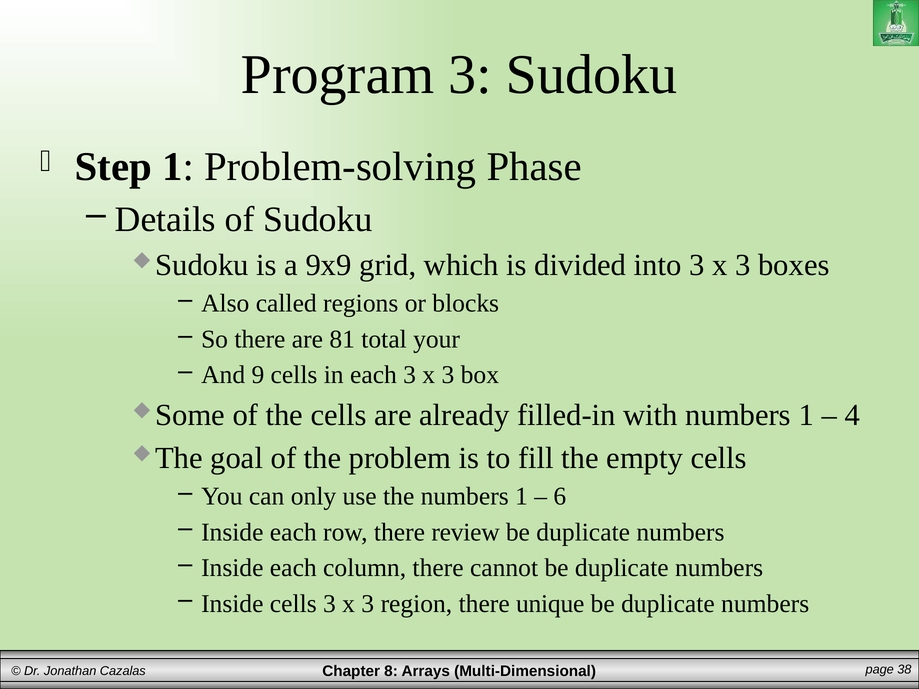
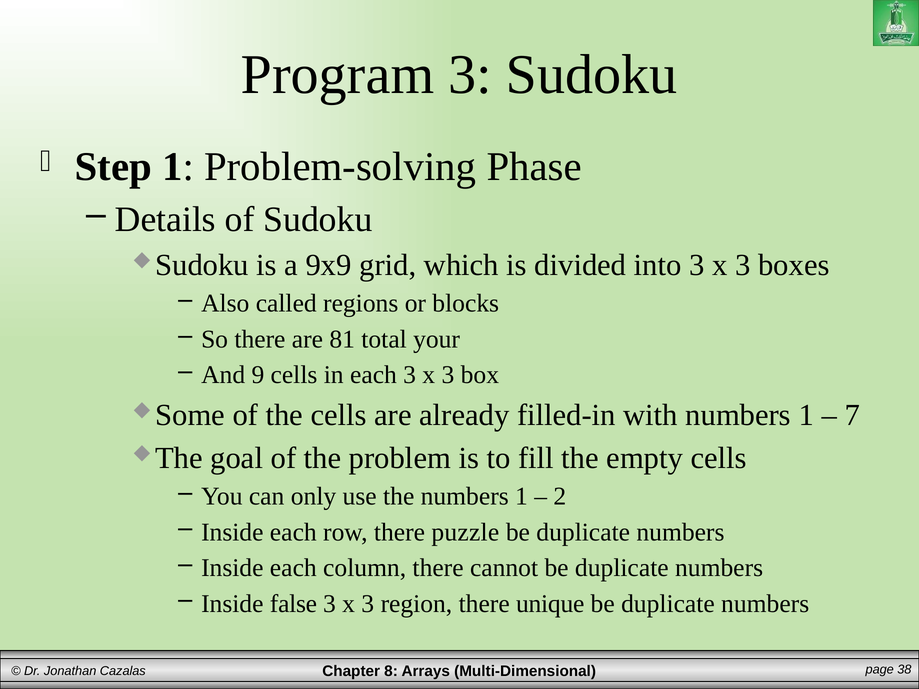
4: 4 -> 7 (852, 415)
6: 6 -> 2 (560, 497)
review: review -> puzzle (465, 532)
Inside cells: cells -> false (293, 604)
